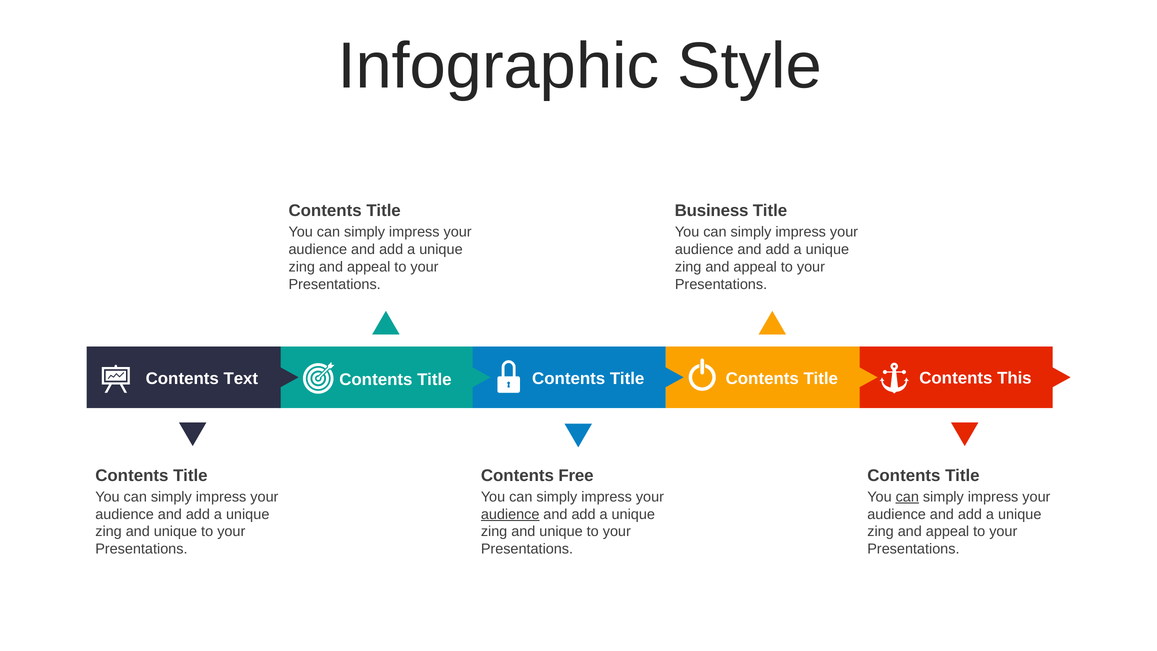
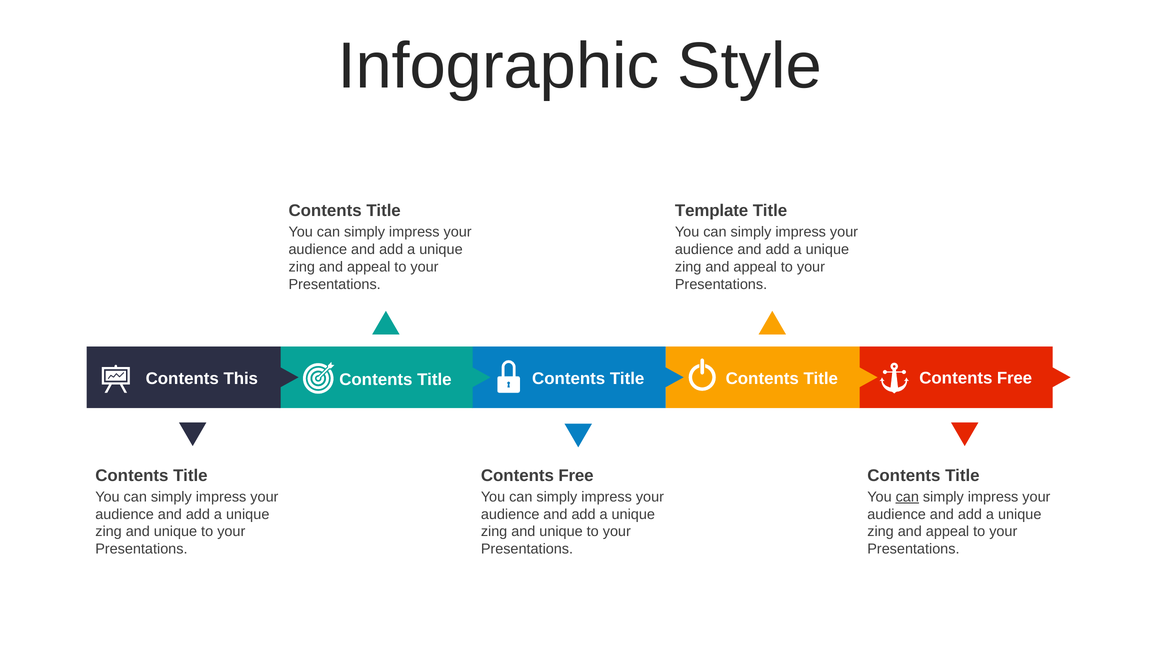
Business: Business -> Template (712, 211)
Text: Text -> This (241, 379)
Title Contents This: This -> Free (1014, 378)
audience underline: present -> none (510, 514)
